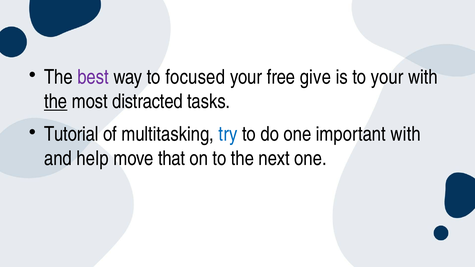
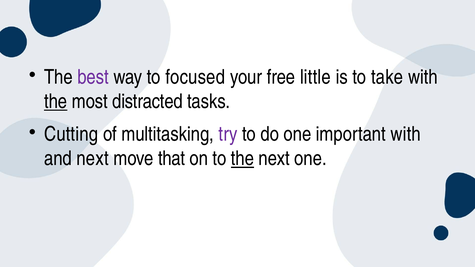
give: give -> little (315, 77)
to your: your -> take (387, 77)
Tutorial: Tutorial -> Cutting (71, 134)
try colour: blue -> purple (228, 134)
and help: help -> next (93, 159)
the underline: none -> present (242, 159)
